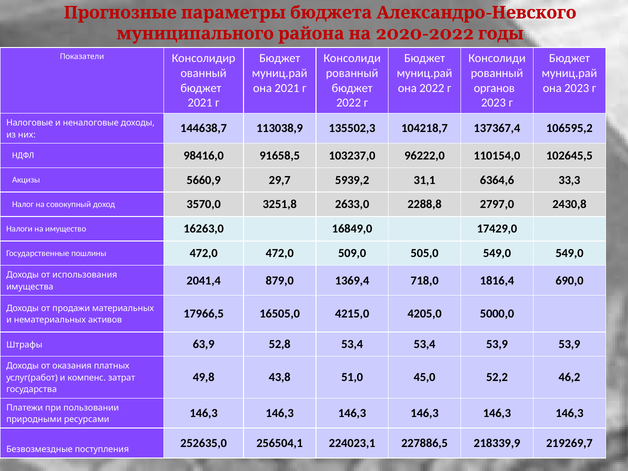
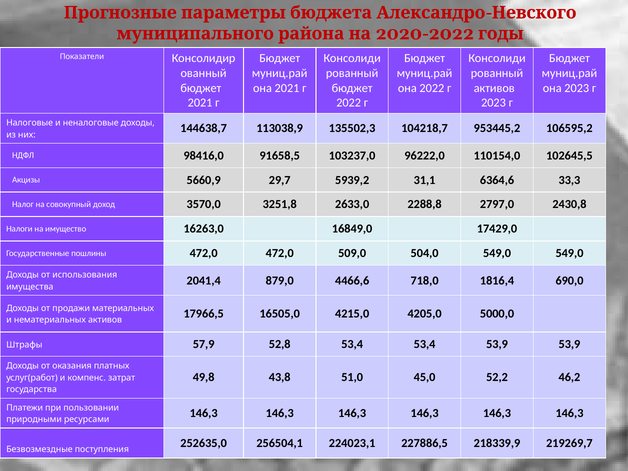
органов: органов -> активов (494, 88)
137367,4: 137367,4 -> 953445,2 (497, 128)
505,0: 505,0 -> 504,0 (425, 253)
1369,4: 1369,4 -> 4466,6 (352, 280)
63,9: 63,9 -> 57,9 (204, 344)
